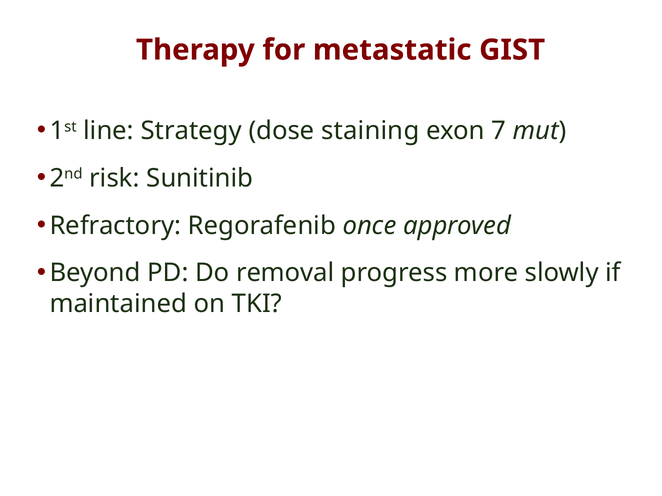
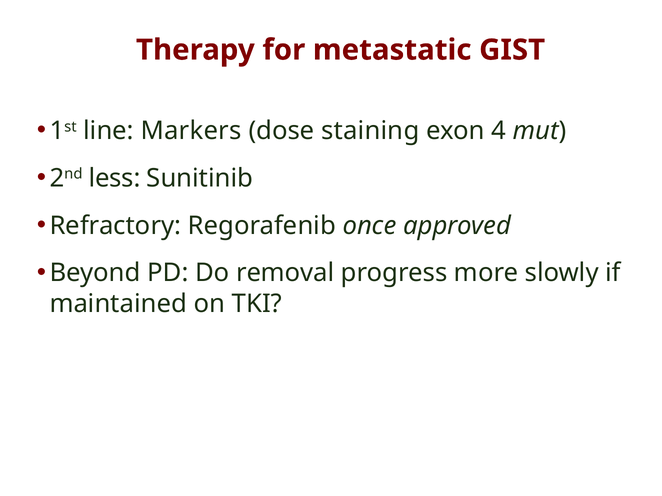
Strategy: Strategy -> Markers (191, 131)
7: 7 -> 4 (499, 131)
risk: risk -> less (115, 178)
